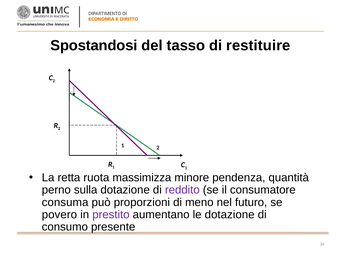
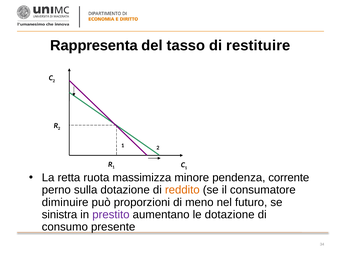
Spostandosi: Spostandosi -> Rappresenta (94, 45)
quantità: quantità -> corrente (289, 178)
reddito colour: purple -> orange (182, 190)
consuma: consuma -> diminuire (65, 202)
povero: povero -> sinistra (60, 214)
